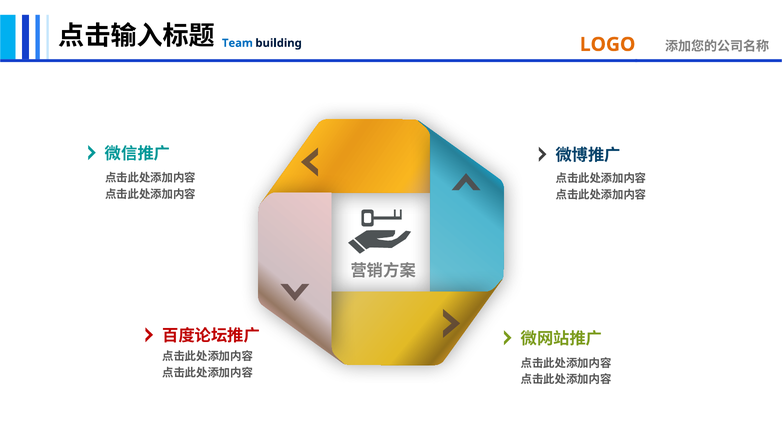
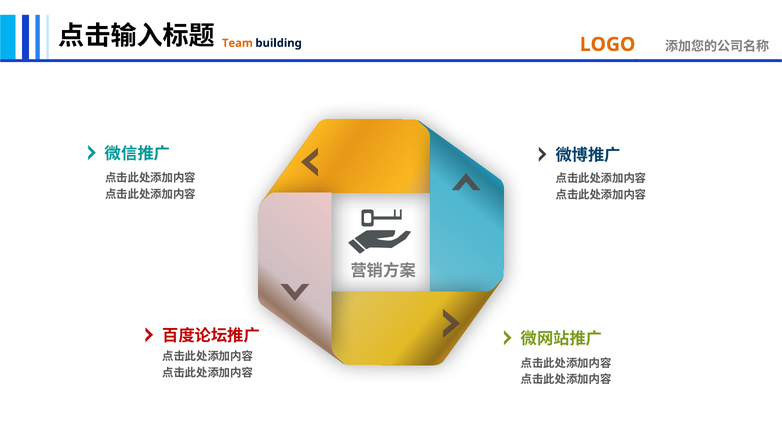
Team colour: blue -> orange (237, 43)
